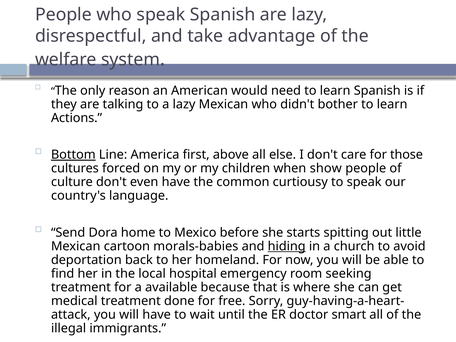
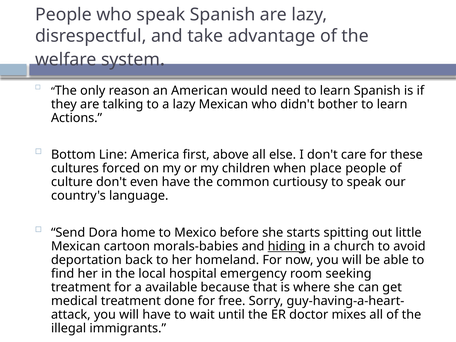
Bottom underline: present -> none (73, 155)
those: those -> these (406, 155)
show: show -> place (326, 168)
smart: smart -> mixes (349, 315)
